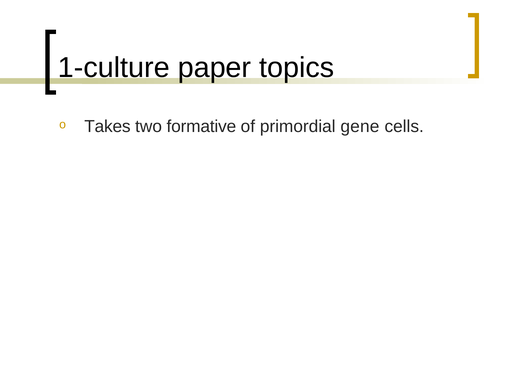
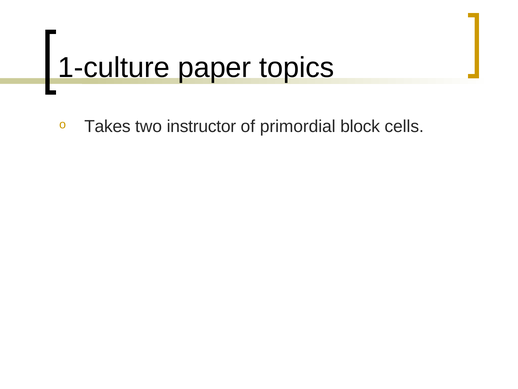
formative: formative -> instructor (201, 126)
gene: gene -> block (360, 126)
